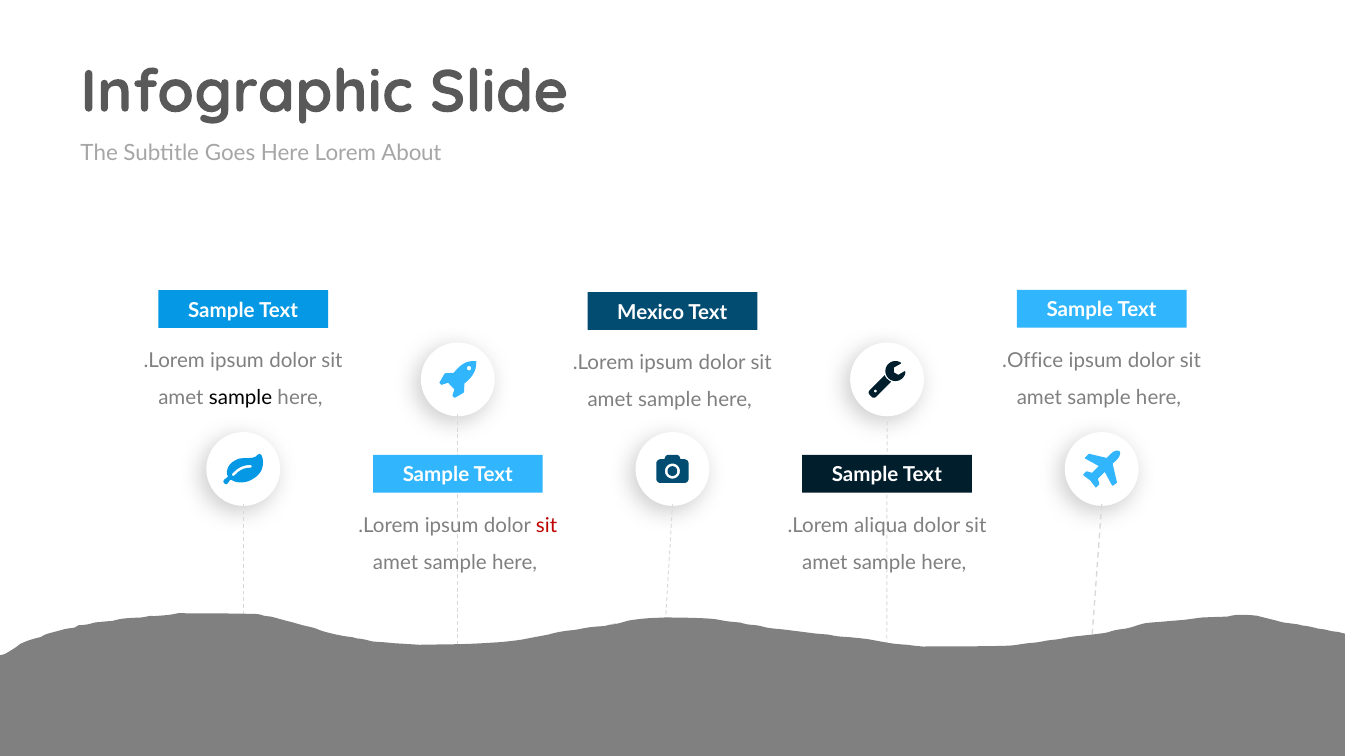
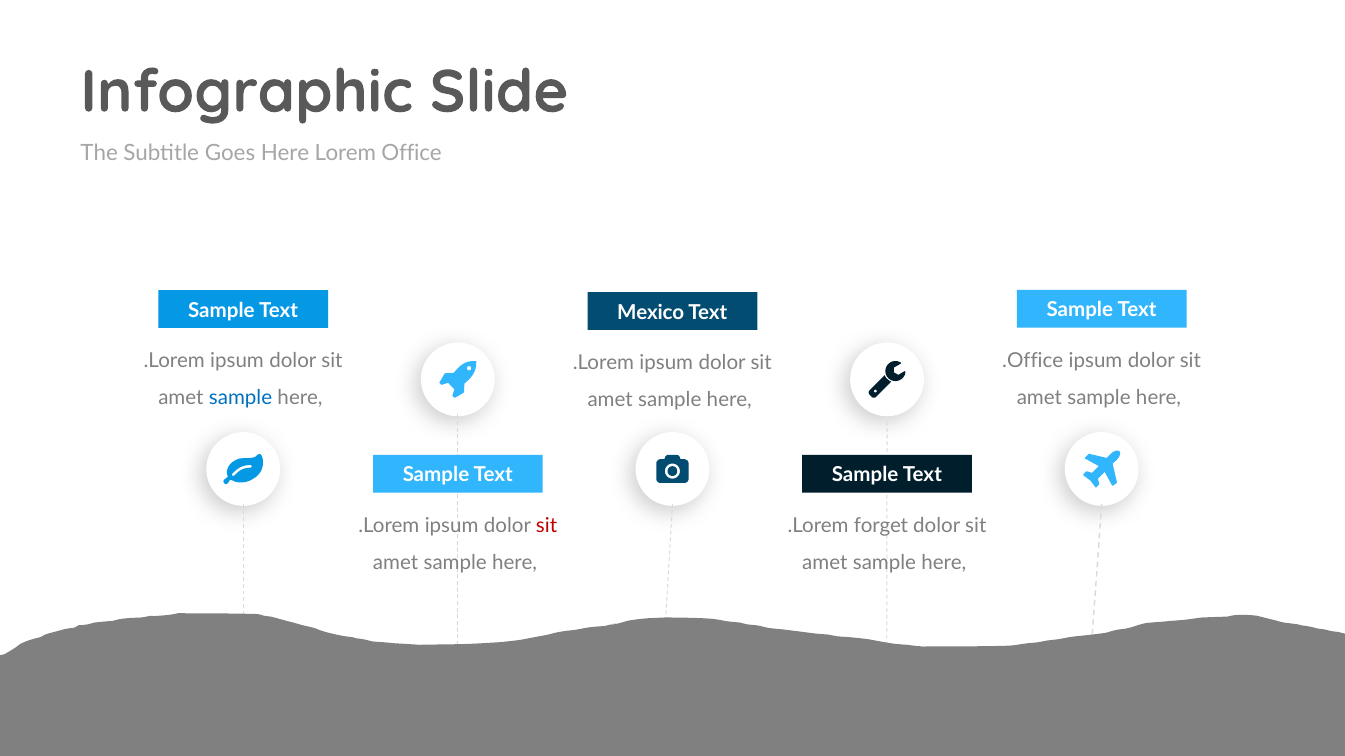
About: About -> Office (412, 153)
sample colour: black -> blue (241, 398)
aliqua: aliqua -> forget (881, 526)
